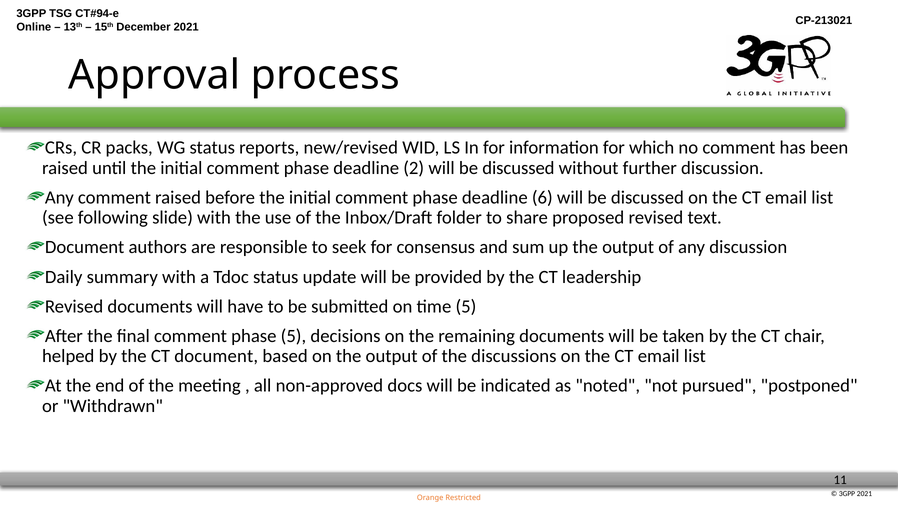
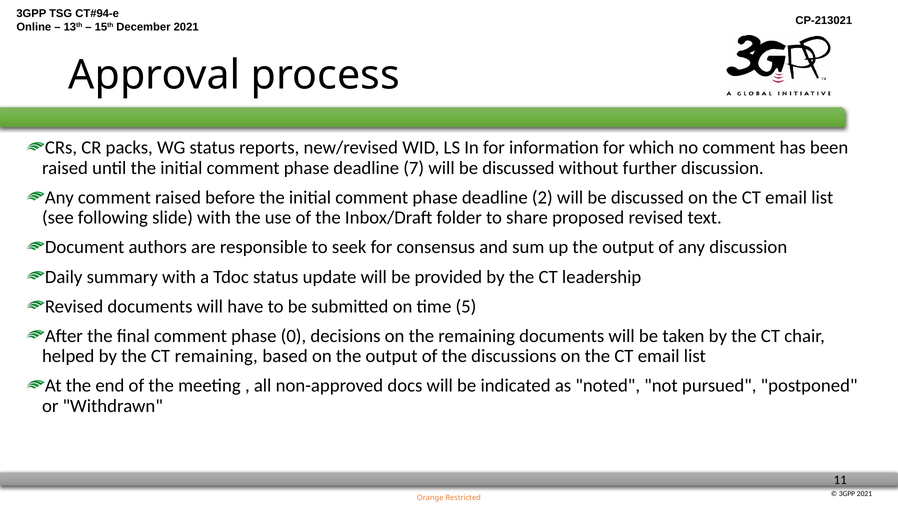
2: 2 -> 7 (414, 168)
6: 6 -> 2 (542, 198)
phase 5: 5 -> 0 (293, 336)
CT document: document -> remaining (216, 356)
